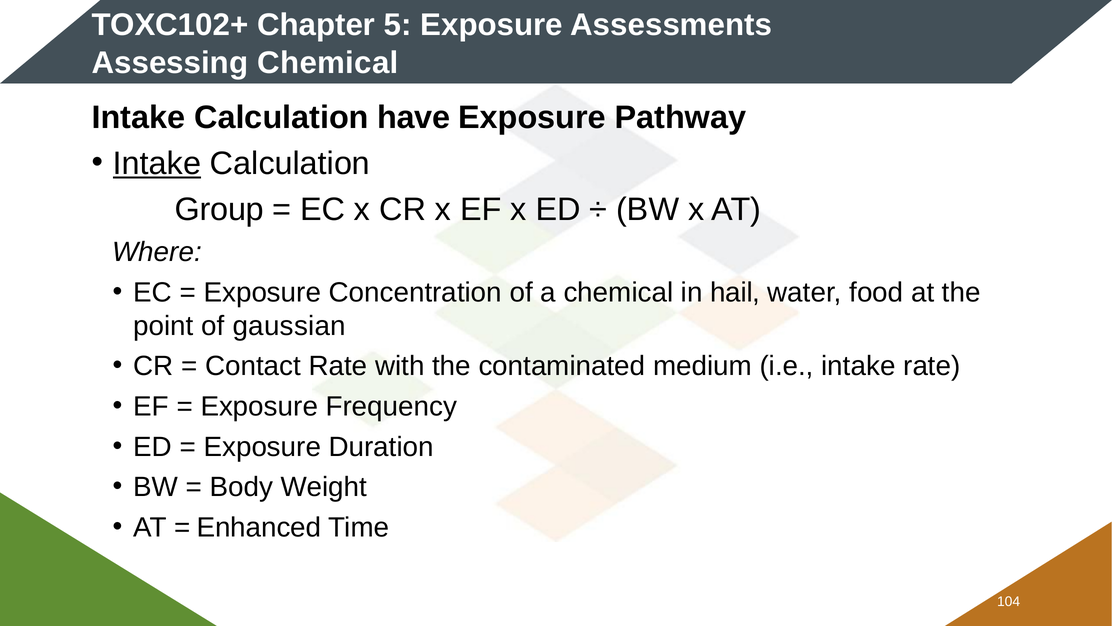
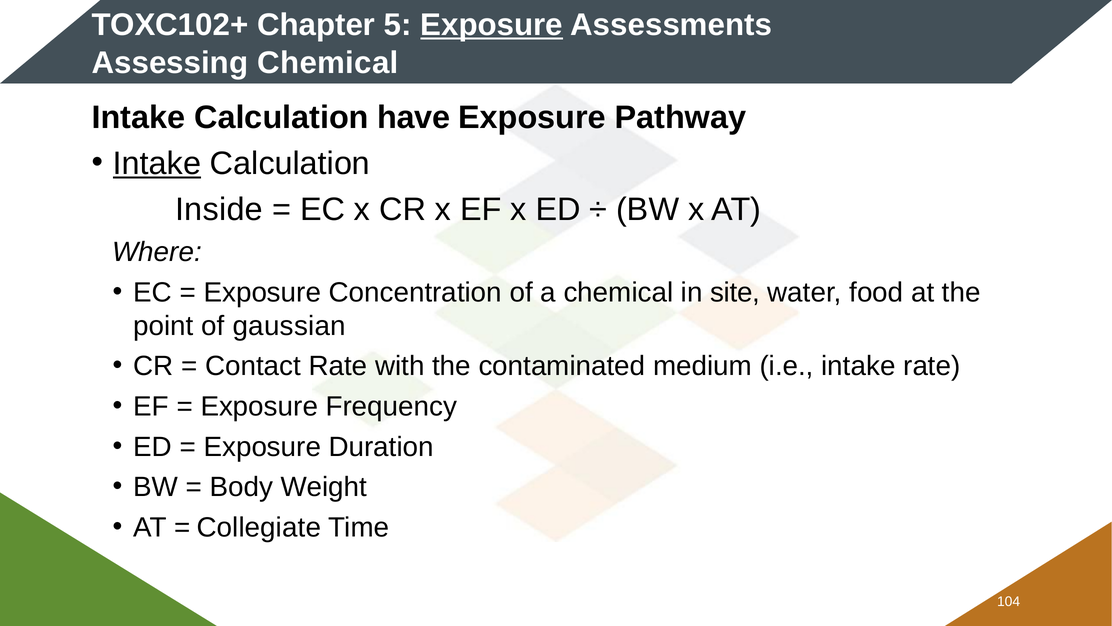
Exposure underline: none -> present (492, 25)
Group: Group -> Inside (219, 209)
hail: hail -> site (735, 292)
Enhanced: Enhanced -> Collegiate (259, 527)
